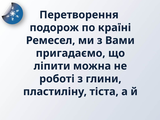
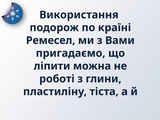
Перетворення: Перетворення -> Використання (79, 15)
